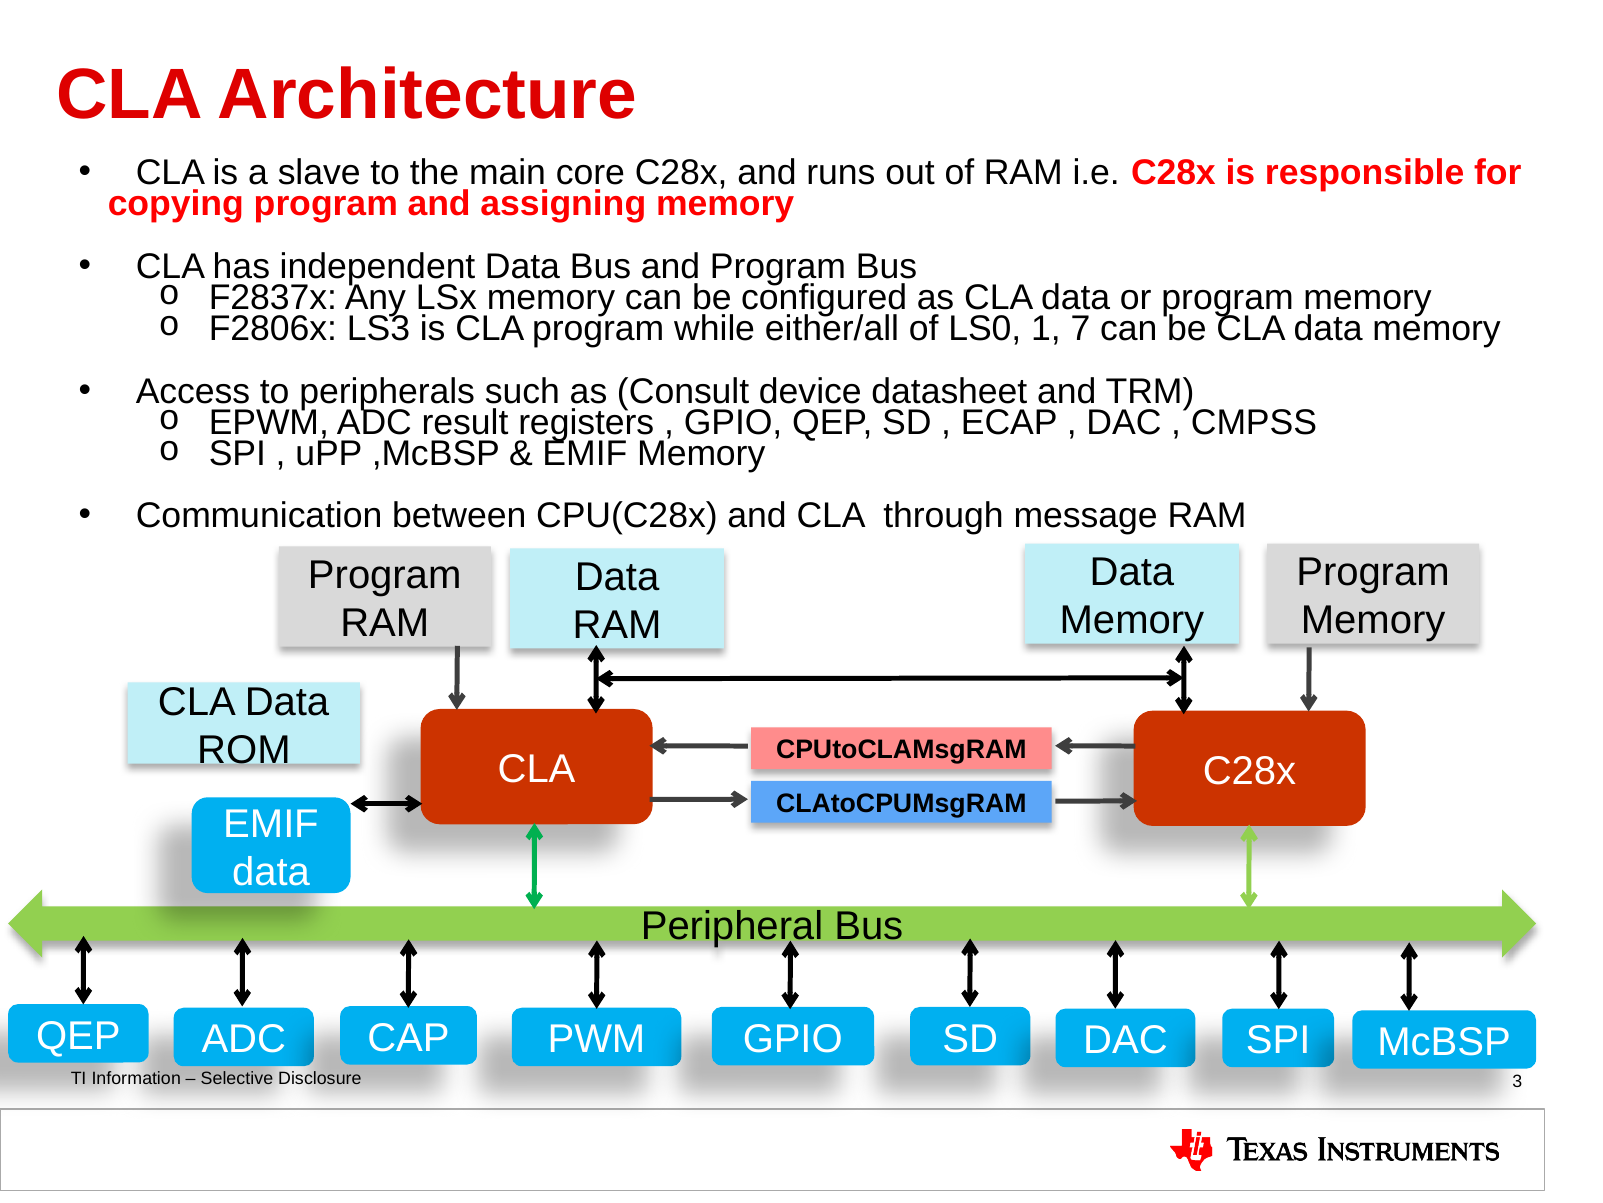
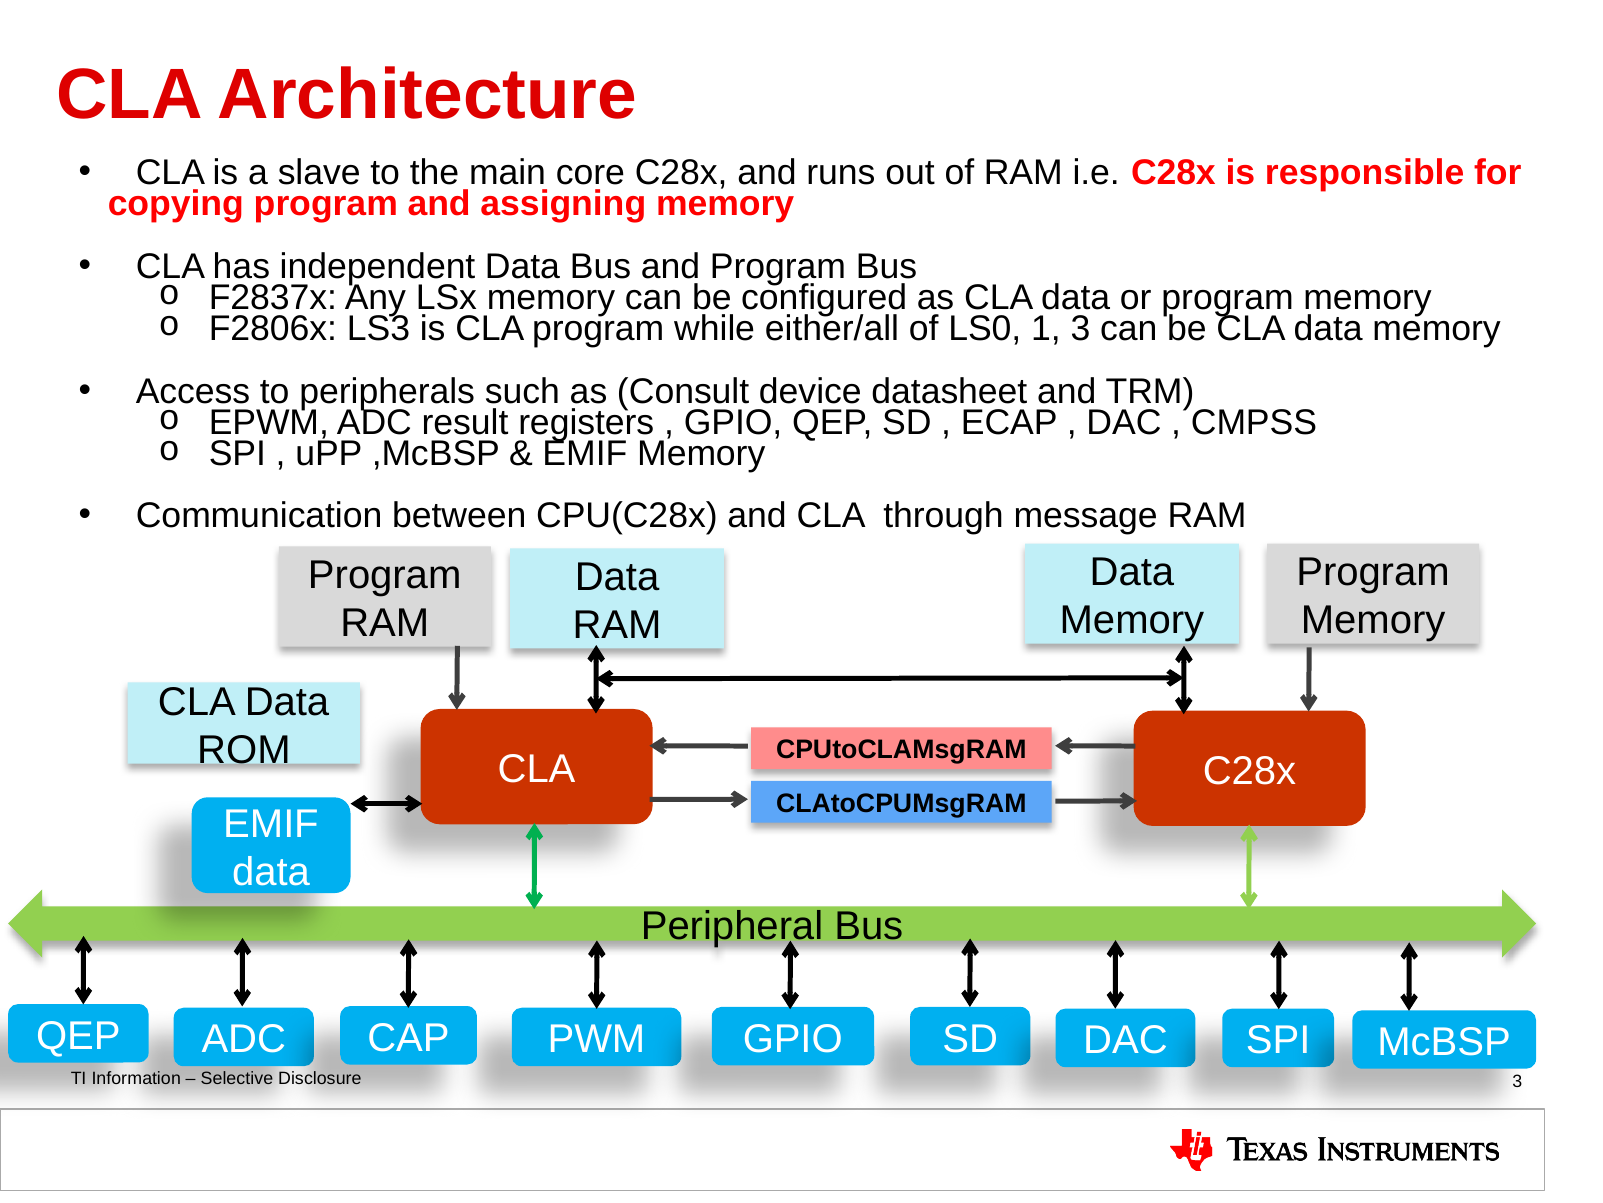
1 7: 7 -> 3 (1080, 329)
